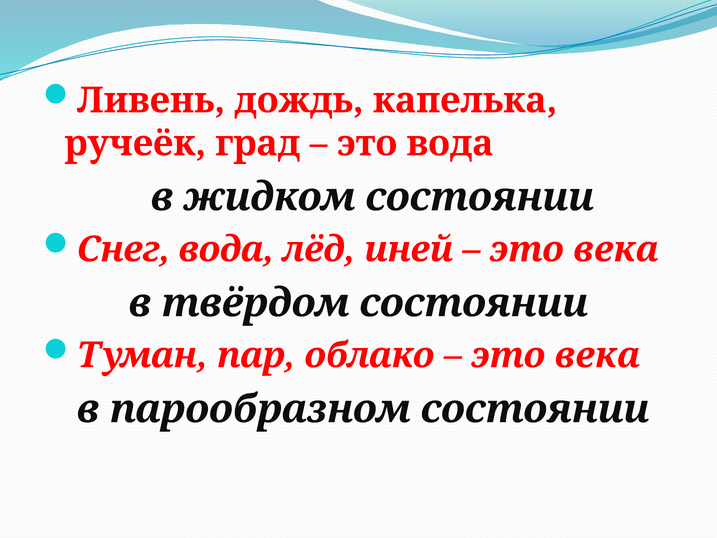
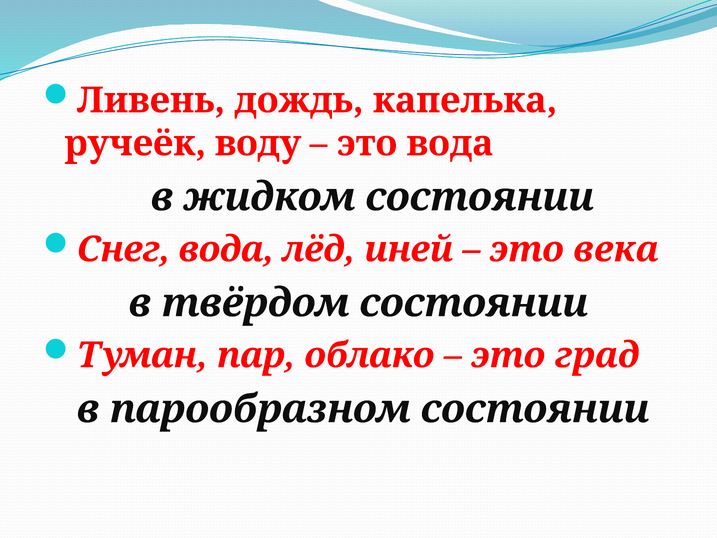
град: град -> воду (258, 143)
века: века -> град (597, 355)
